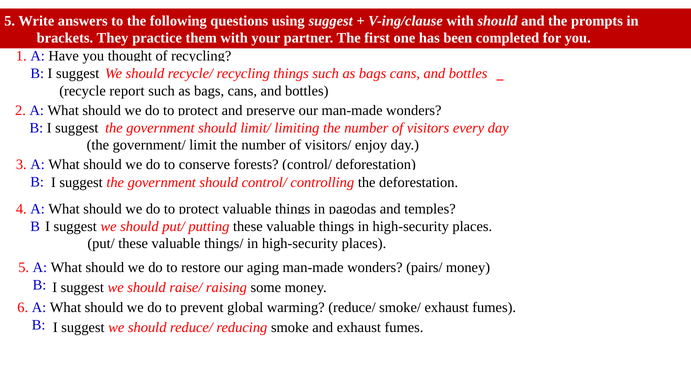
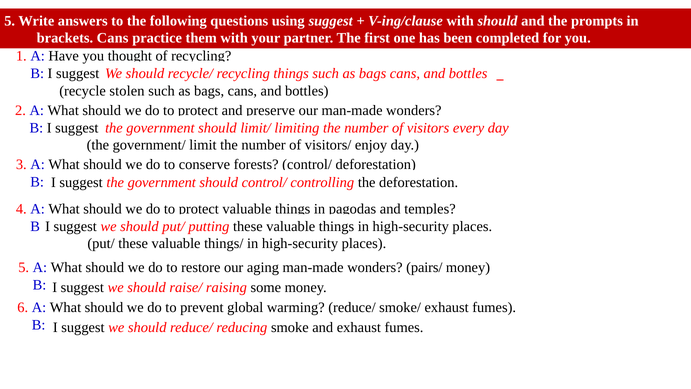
brackets They: They -> Cans (113, 38)
report: report -> stolen (127, 91)
